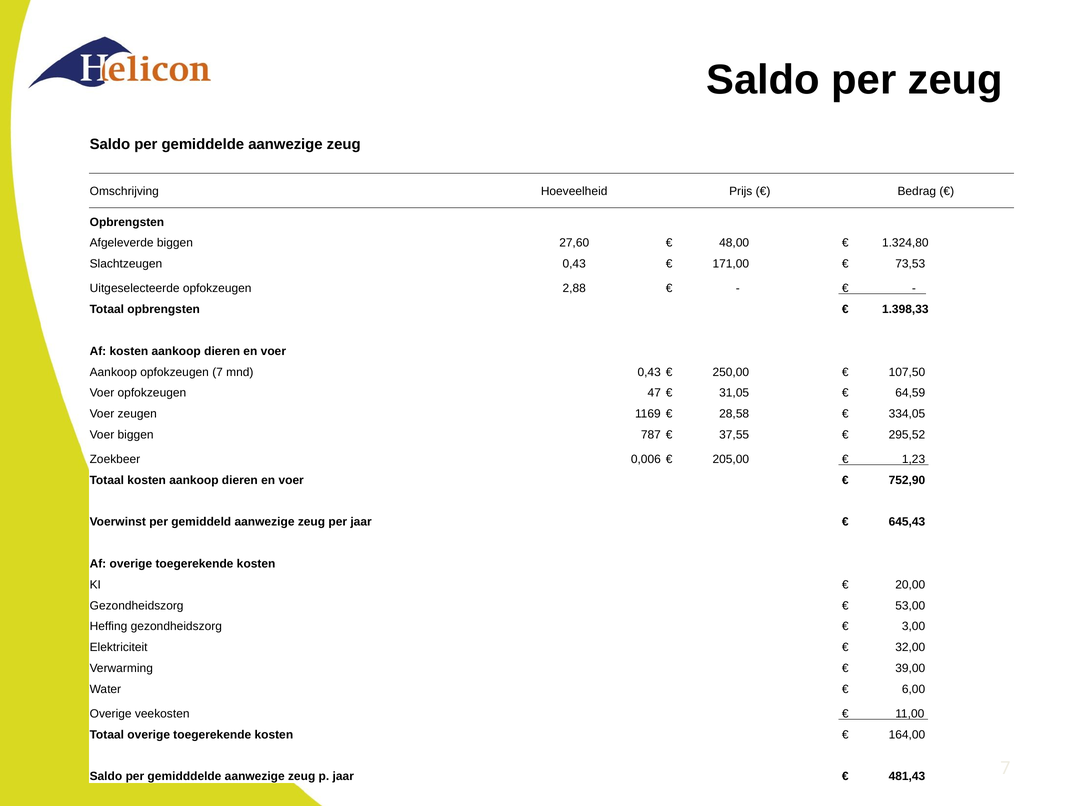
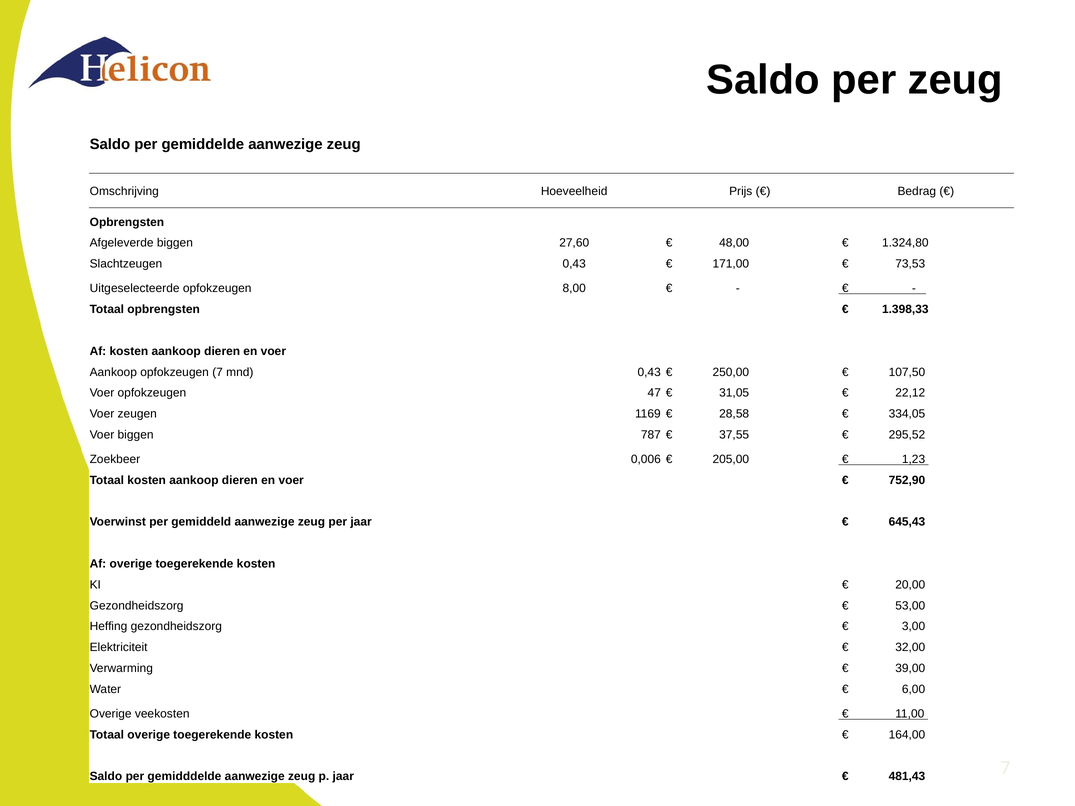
2,88: 2,88 -> 8,00 (574, 289)
64,59: 64,59 -> 22,12 (910, 393)
